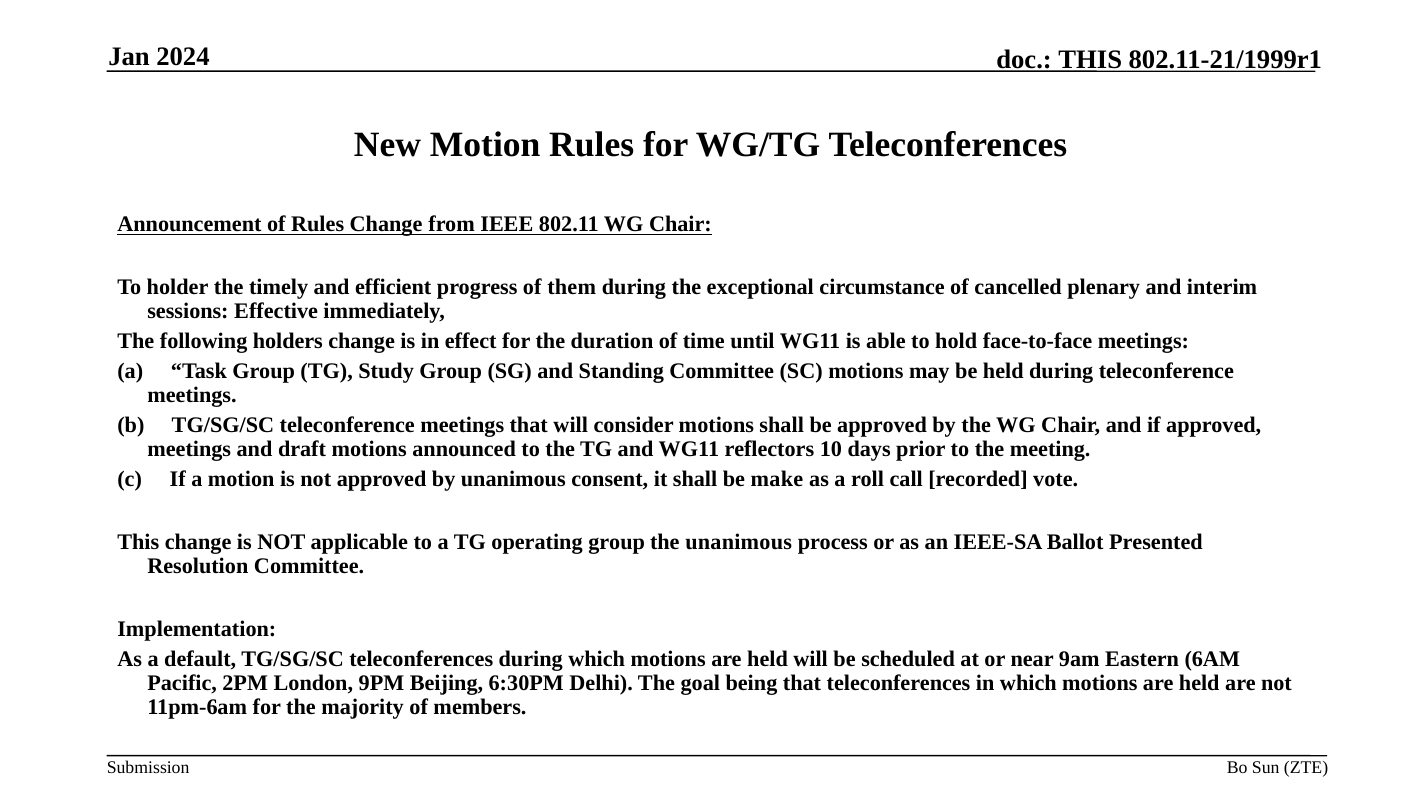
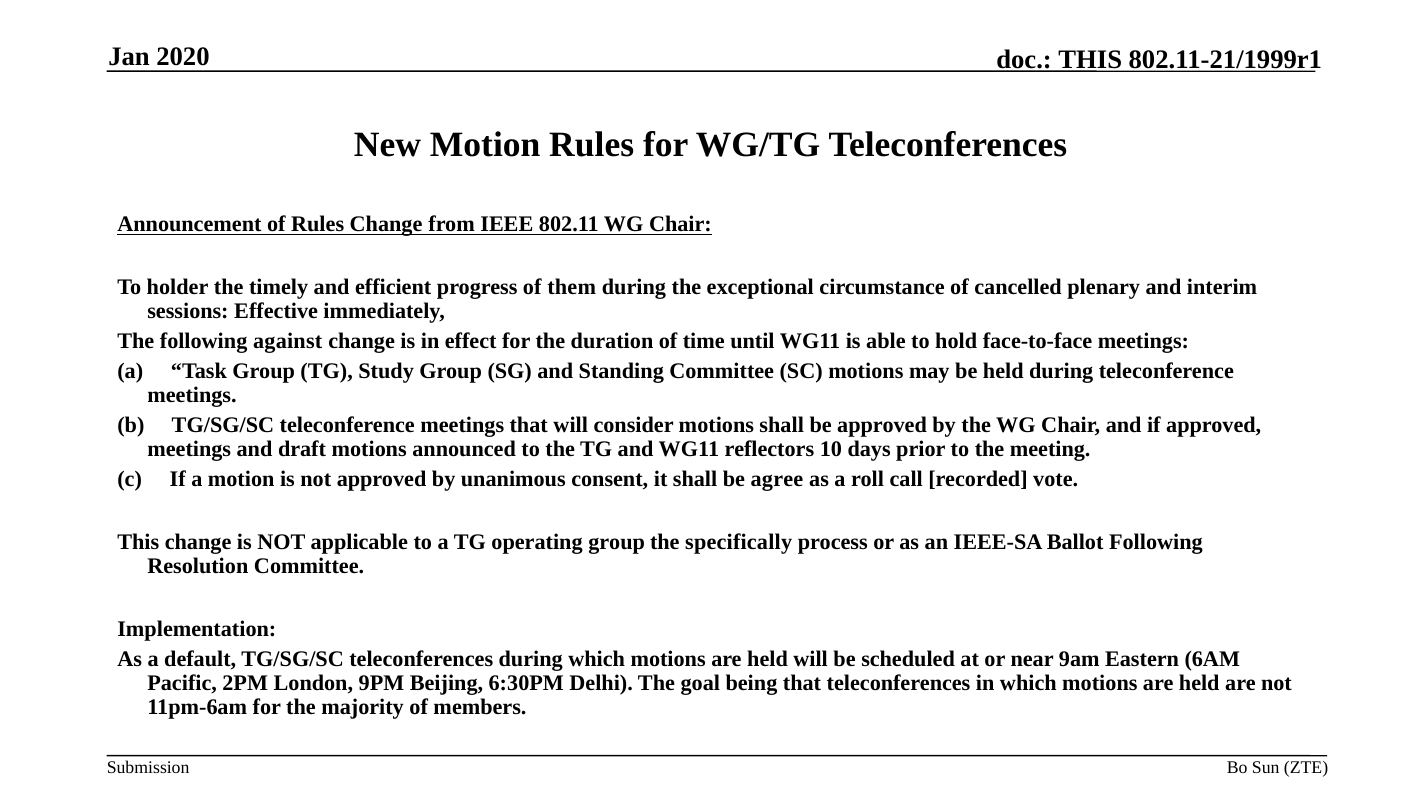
2024: 2024 -> 2020 (183, 57)
holders: holders -> against (288, 341)
make: make -> agree (777, 479)
the unanimous: unanimous -> specifically (739, 542)
Ballot Presented: Presented -> Following (1156, 542)
